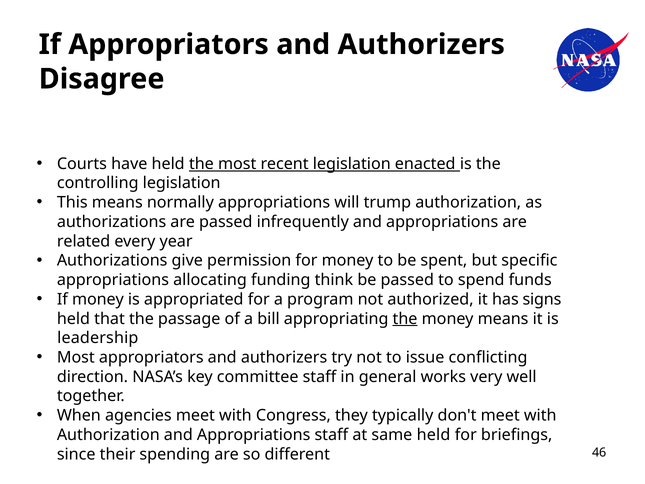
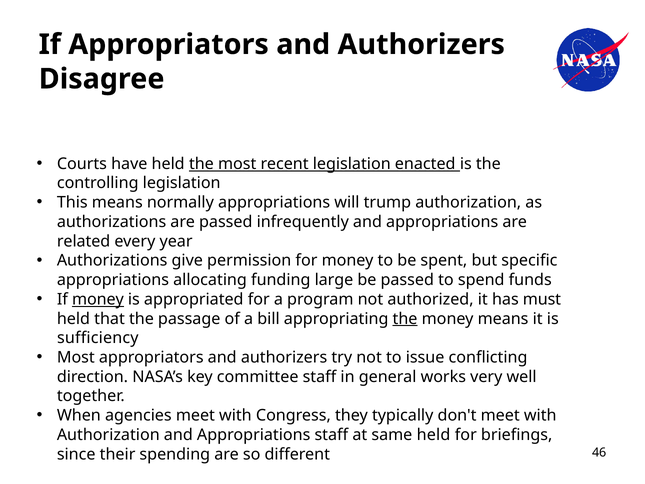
think: think -> large (334, 280)
money underline: none -> present (98, 299)
signs: signs -> must (542, 299)
leadership: leadership -> sufficiency (98, 338)
